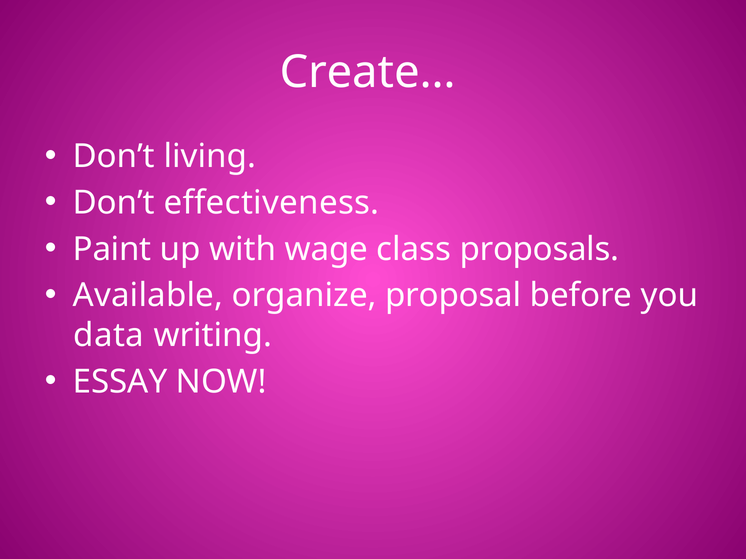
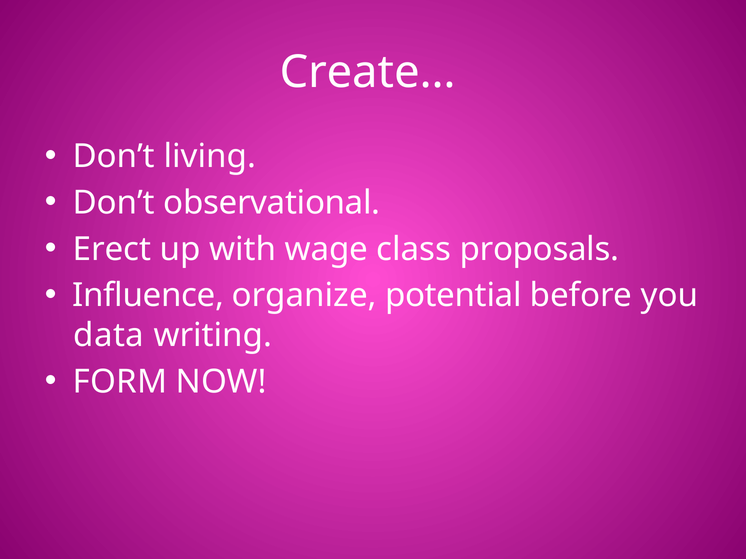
effectiveness: effectiveness -> observational (272, 203)
Paint: Paint -> Erect (112, 249)
Available: Available -> Influence (148, 296)
proposal: proposal -> potential (453, 296)
ESSAY: ESSAY -> FORM (120, 382)
